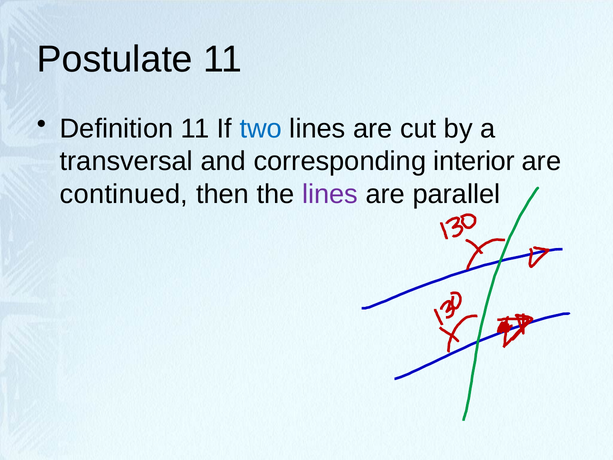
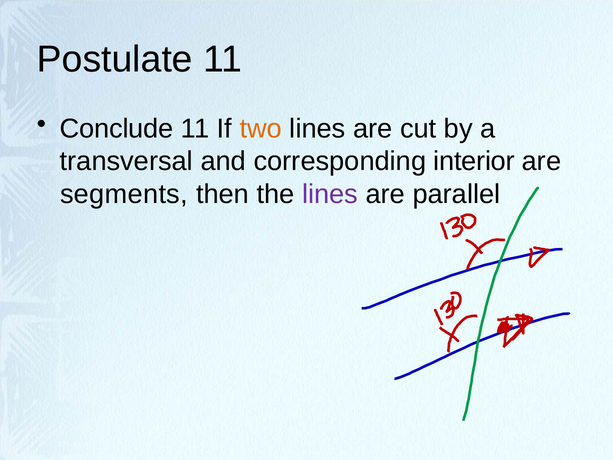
Definition: Definition -> Conclude (117, 129)
two colour: blue -> orange (261, 129)
continued: continued -> segments (124, 194)
